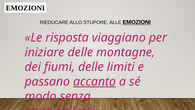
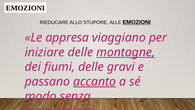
risposta: risposta -> appresa (67, 38)
montagne underline: none -> present (126, 52)
limiti: limiti -> gravi (121, 67)
